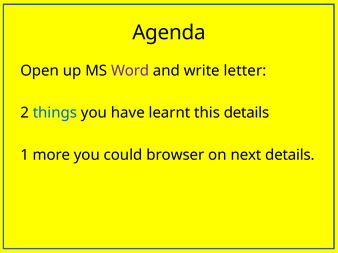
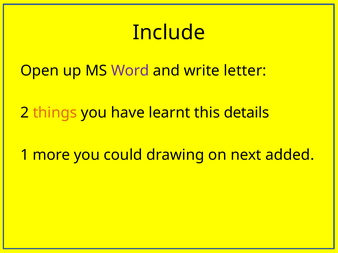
Agenda: Agenda -> Include (169, 33)
things colour: blue -> orange (55, 113)
browser: browser -> drawing (175, 155)
next details: details -> added (290, 155)
